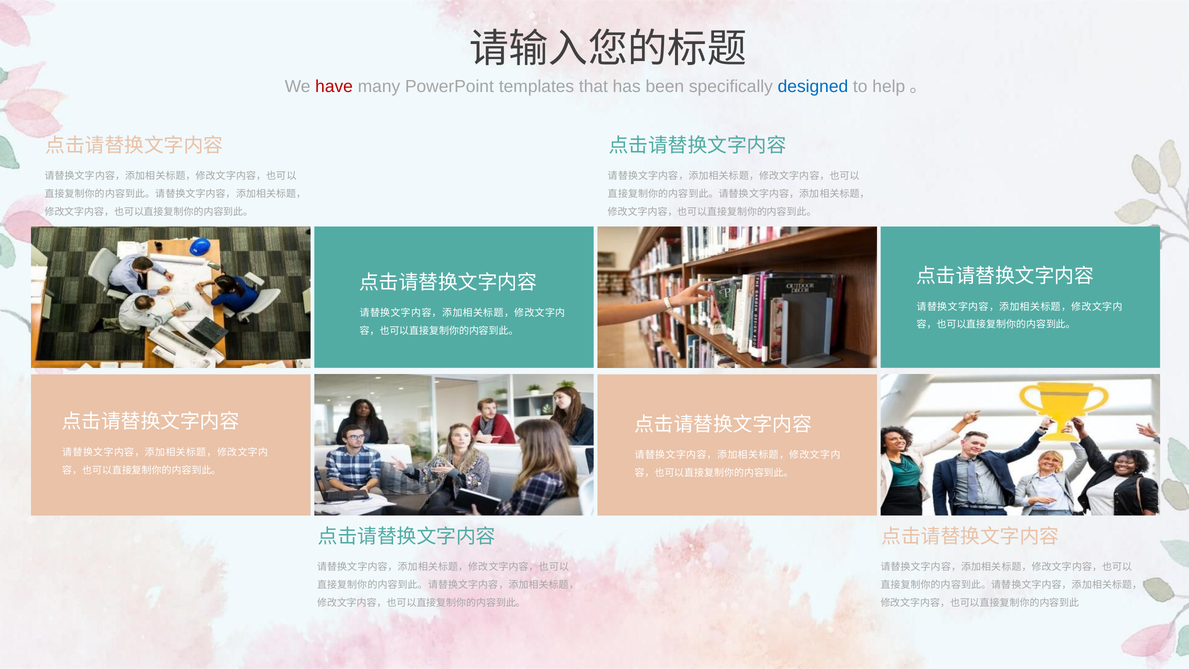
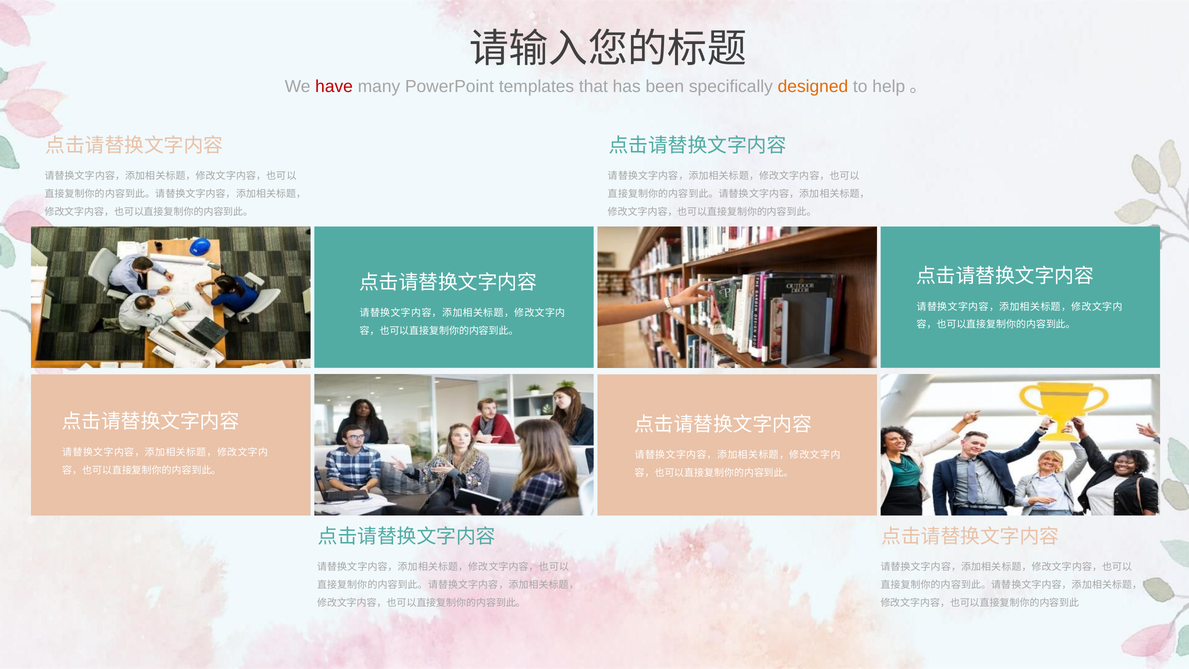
designed colour: blue -> orange (813, 86)
